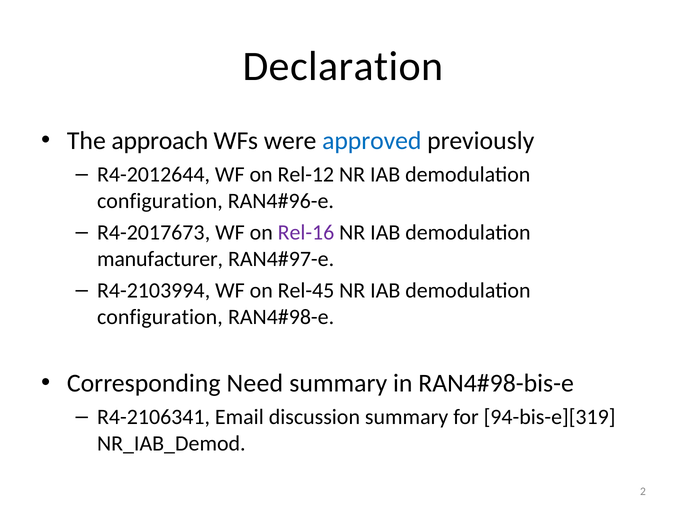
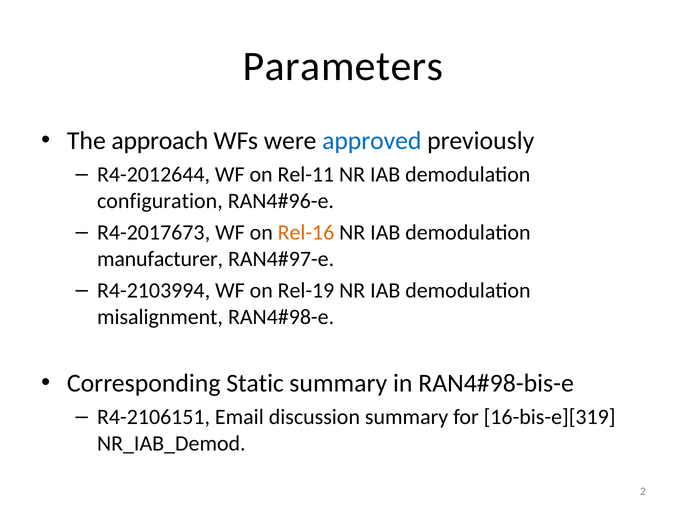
Declaration: Declaration -> Parameters (343, 67)
Rel-12: Rel-12 -> Rel-11 (306, 175)
Rel-16 colour: purple -> orange (306, 233)
Rel-45: Rel-45 -> Rel-19 (306, 291)
configuration: configuration -> misalignment (160, 317)
Need: Need -> Static (255, 384)
R4-2106341: R4-2106341 -> R4-2106151 (154, 417)
94-bis-e][319: 94-bis-e][319 -> 16-bis-e][319 (550, 417)
